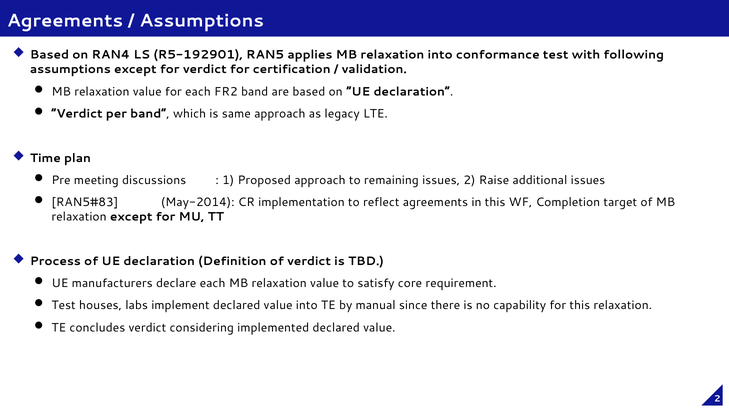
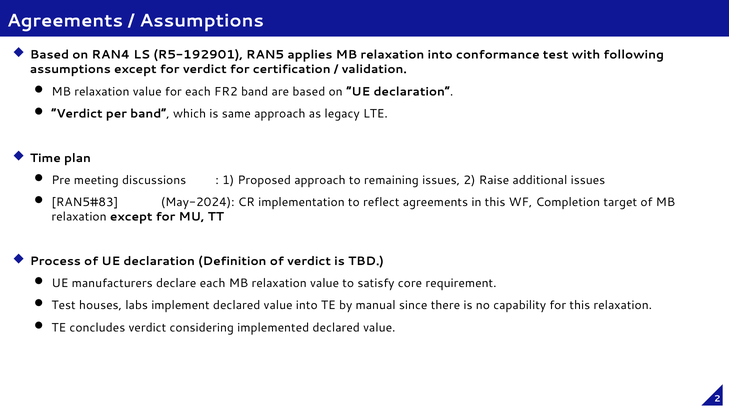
May-2014: May-2014 -> May-2024 (198, 202)
